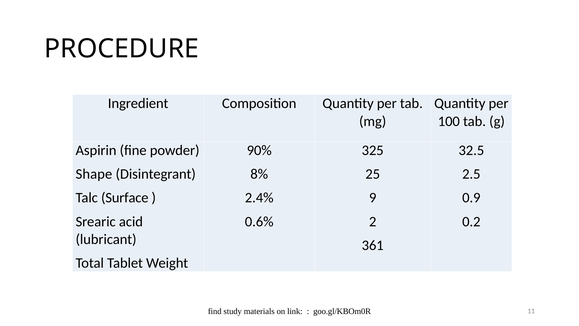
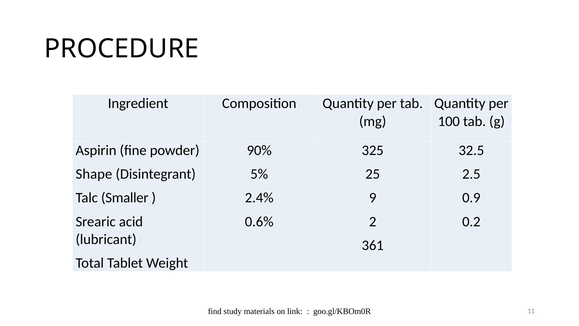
8%: 8% -> 5% (259, 174)
Surface: Surface -> Smaller (125, 198)
